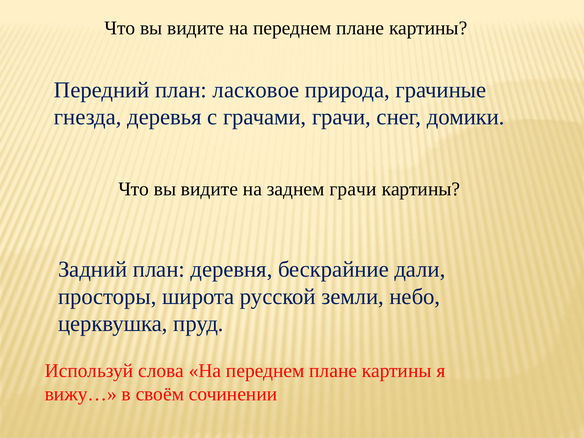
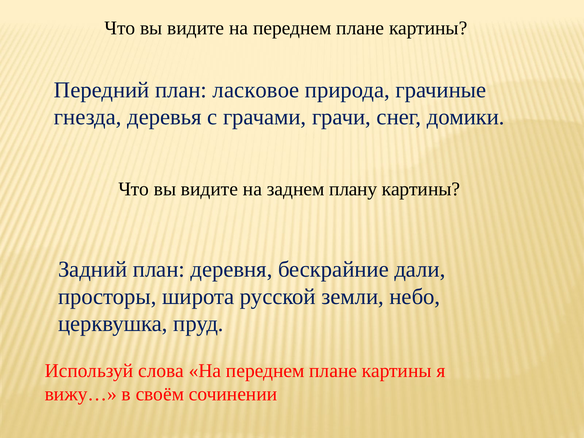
заднем грачи: грачи -> плану (353, 189)
